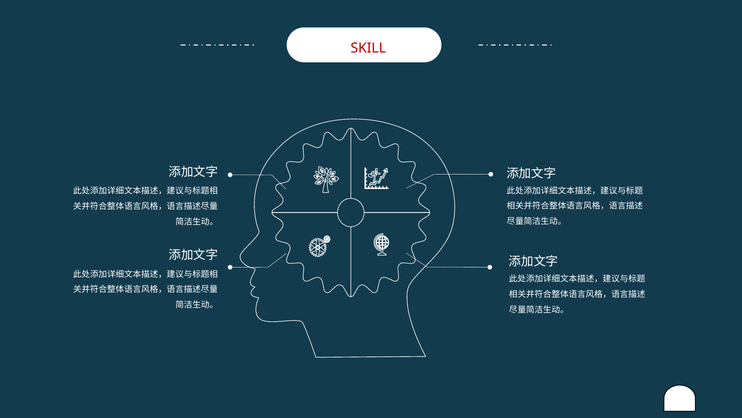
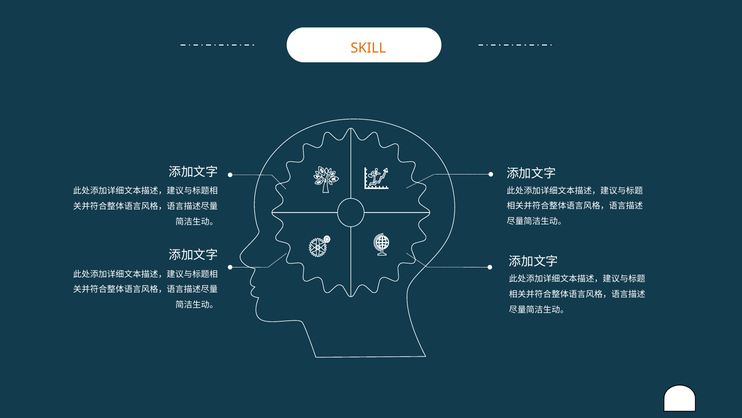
SKILL colour: red -> orange (368, 48)
